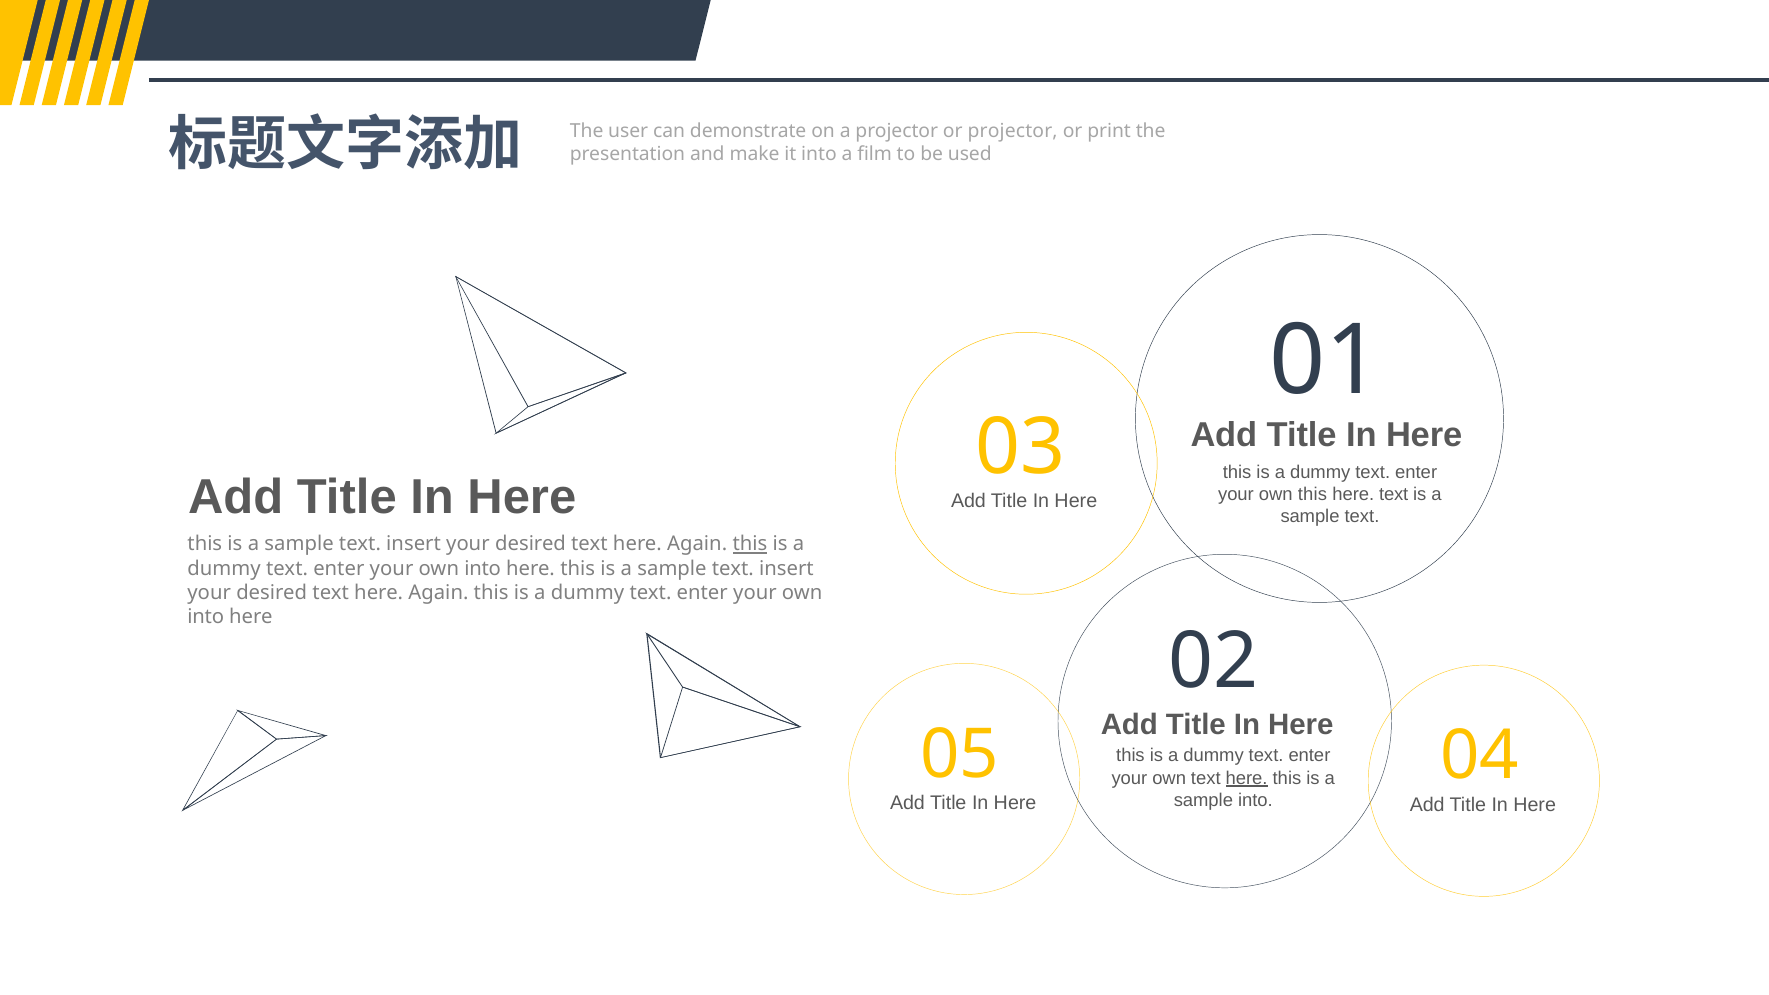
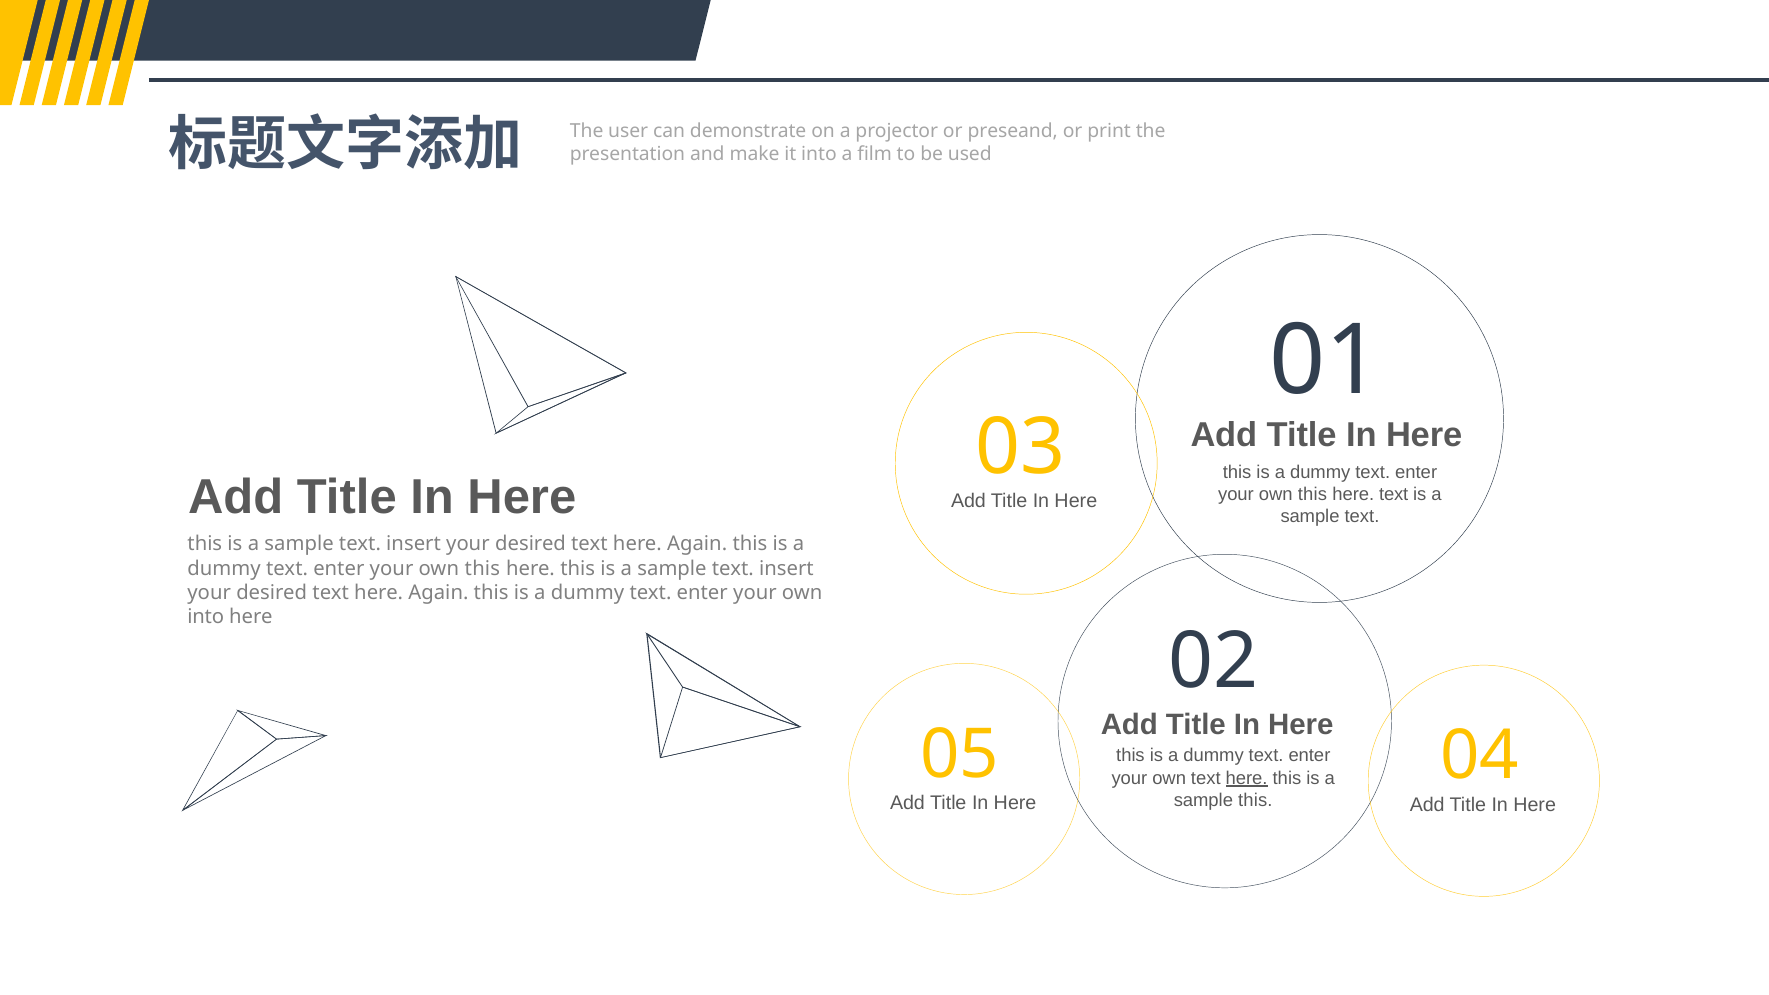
or projector: projector -> preseand (1013, 131)
this underline: present -> none (750, 544)
into: into -> this (482, 569)
sample into: into -> this (1255, 800)
